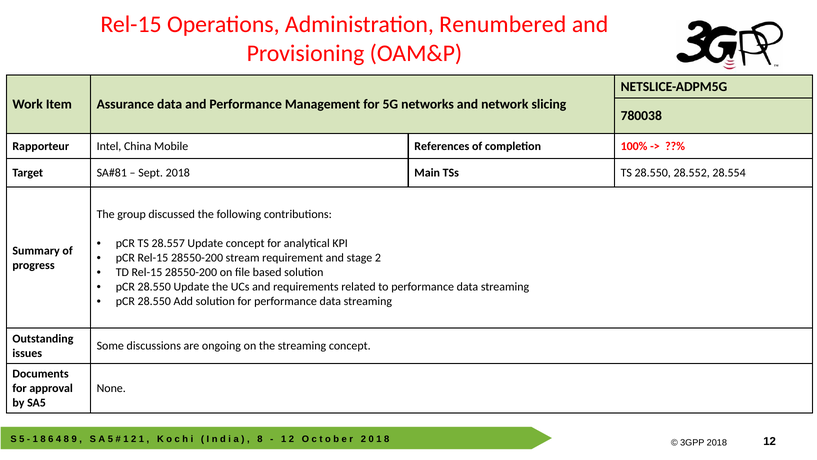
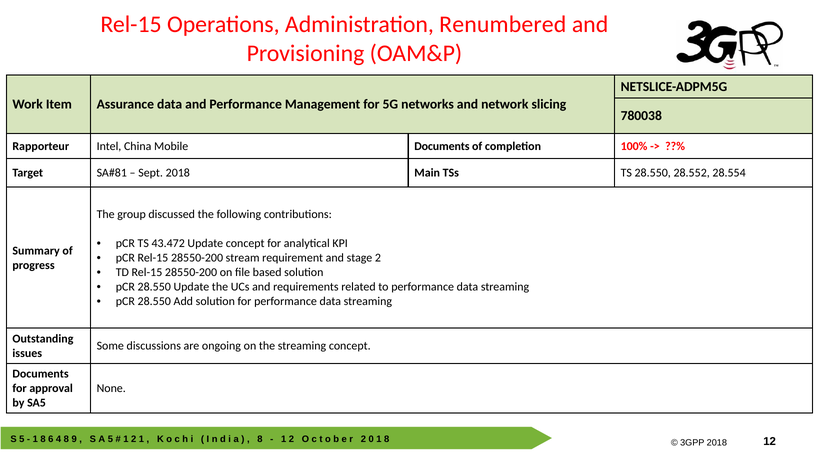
Mobile References: References -> Documents (442, 146)
28.557: 28.557 -> 43.472 (168, 243)
